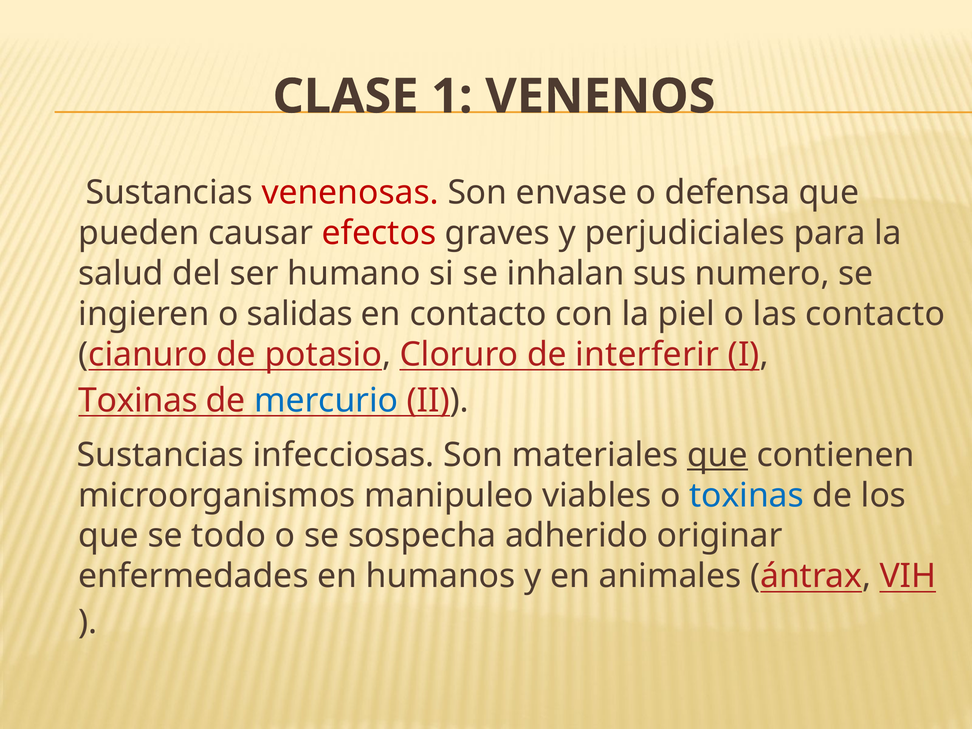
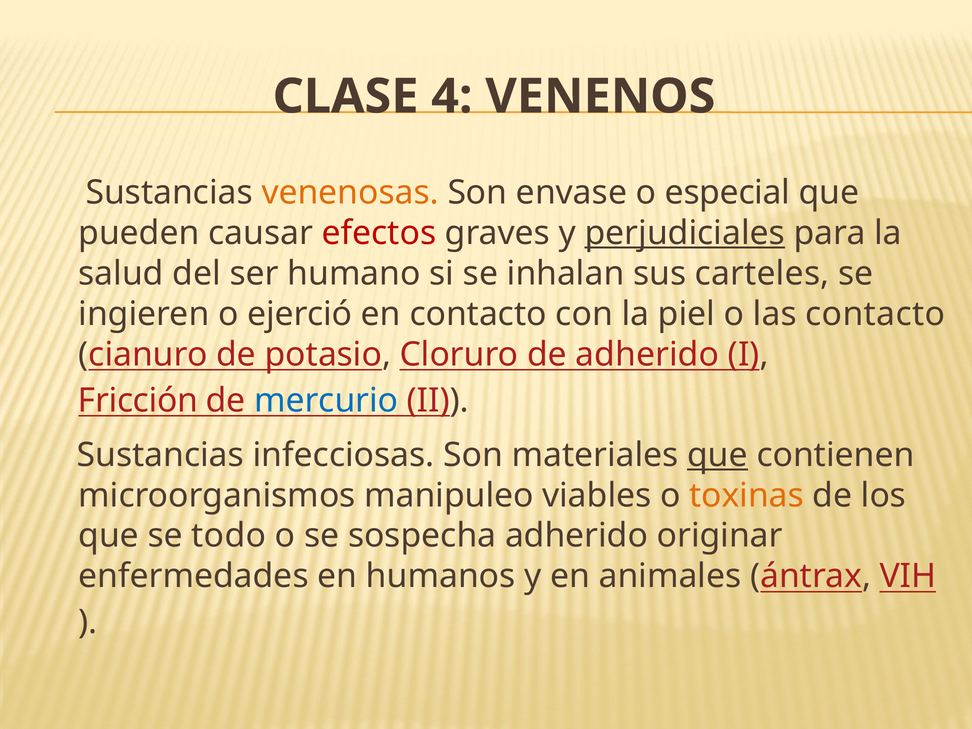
1: 1 -> 4 (452, 97)
venenosas colour: red -> orange (350, 193)
defensa: defensa -> especial (728, 193)
perjudiciales underline: none -> present (685, 233)
numero: numero -> carteles (762, 274)
salidas: salidas -> ejerció (300, 314)
de interferir: interferir -> adherido (647, 355)
Toxinas: Toxinas -> Fricción (138, 400)
toxinas colour: blue -> orange (747, 495)
